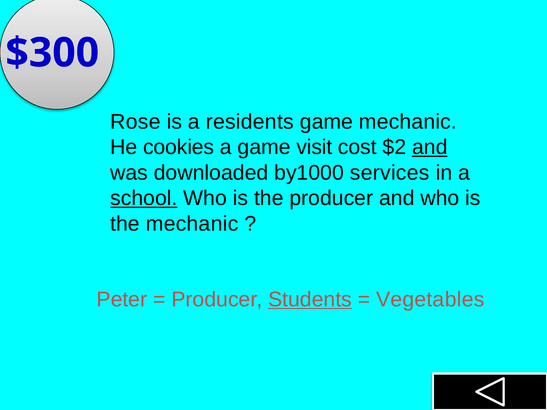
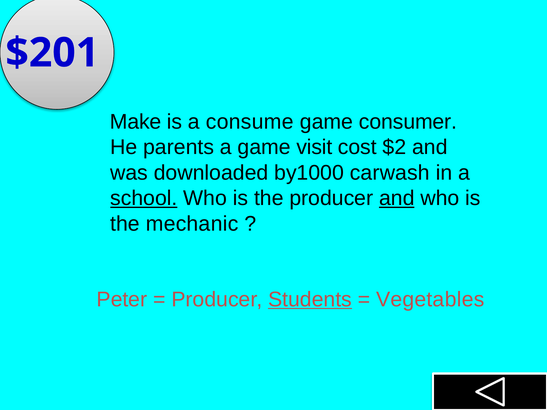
$300: $300 -> $201 (52, 53)
Rose: Rose -> Make (136, 122)
residents: residents -> consume (250, 122)
game mechanic: mechanic -> consumer (408, 122)
cookies: cookies -> parents (179, 147)
and underline: present -> none (430, 147)
services: services -> carwash (390, 173)
and underline: none -> present (397, 198)
